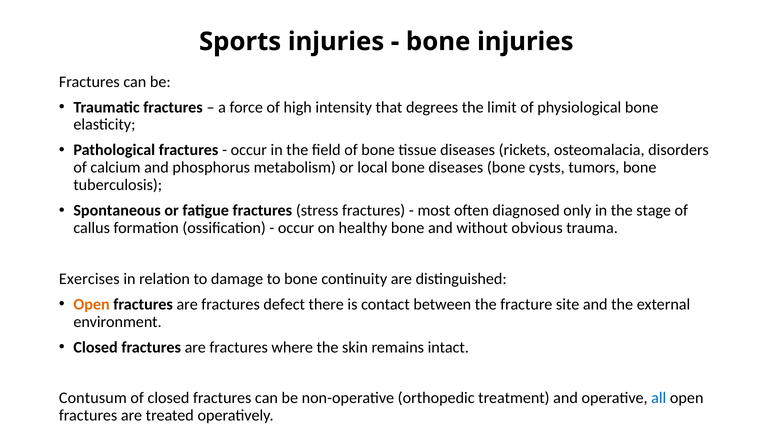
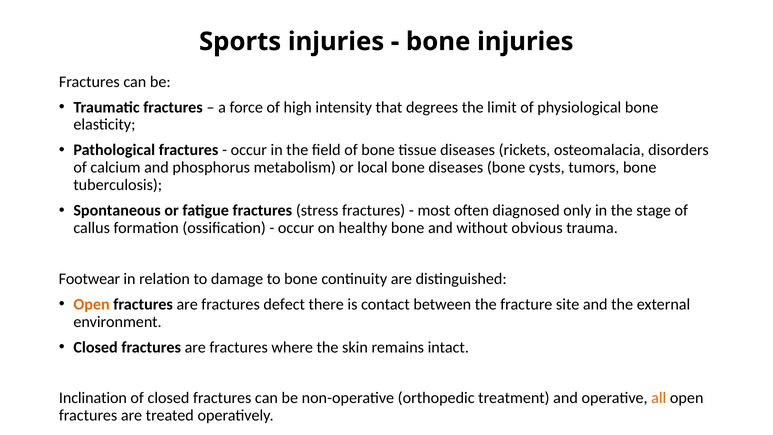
Exercises: Exercises -> Footwear (89, 279)
Contusum: Contusum -> Inclination (93, 398)
all colour: blue -> orange (659, 398)
